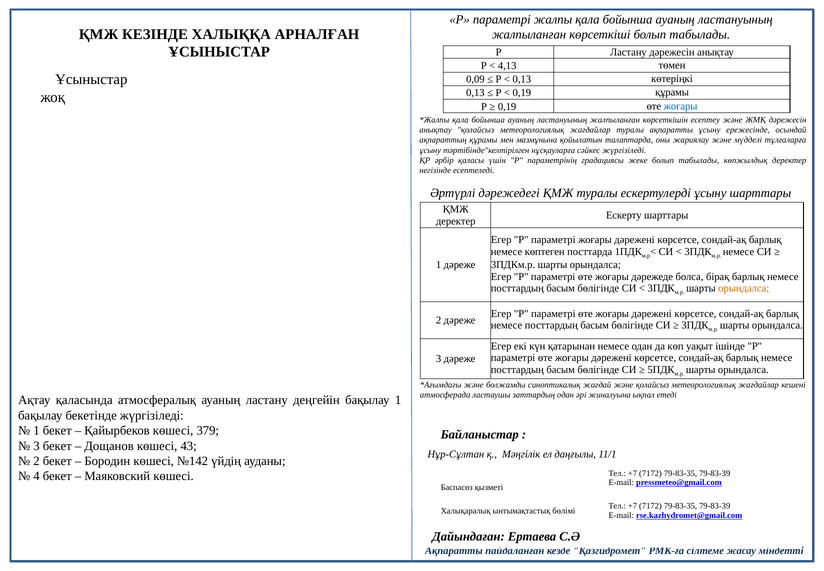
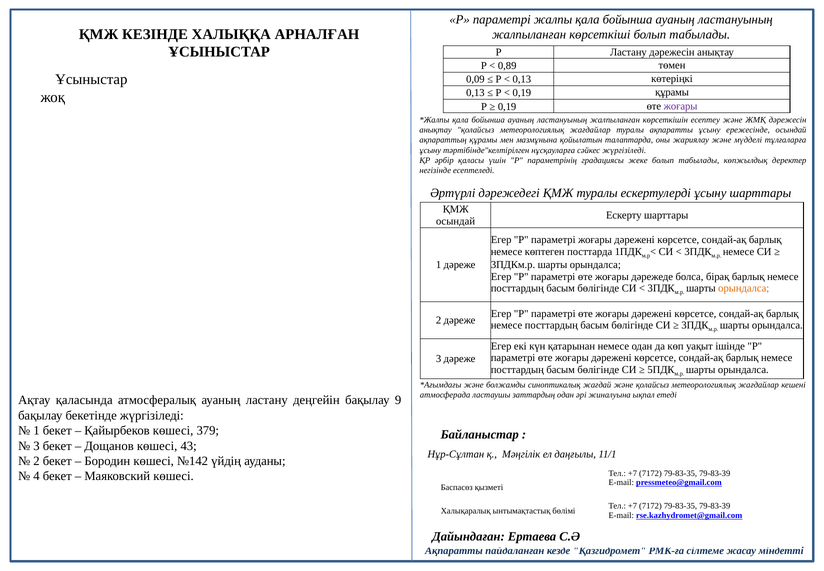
4,13: 4,13 -> 0,89 (507, 66)
жоғары colour: blue -> purple (681, 106)
деректер: деректер -> осындай (456, 221)
бақылау 1: 1 -> 9 (398, 400)
